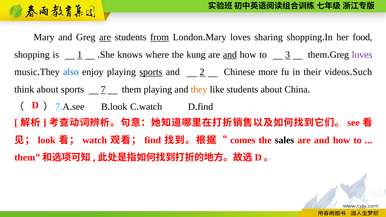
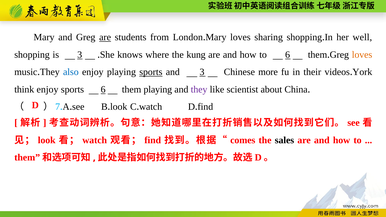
from underline: present -> none (160, 37)
food: food -> well (362, 37)
is 1: 1 -> 3 (80, 55)
and underline: present -> none (230, 55)
to 3: 3 -> 6 (288, 55)
loves colour: purple -> orange (362, 55)
and 2: 2 -> 3 (202, 72)
Such: Such -> York (362, 72)
think about: about -> enjoy (47, 89)
sports 7: 7 -> 6 (103, 89)
they colour: orange -> purple (199, 89)
like students: students -> scientist (242, 89)
